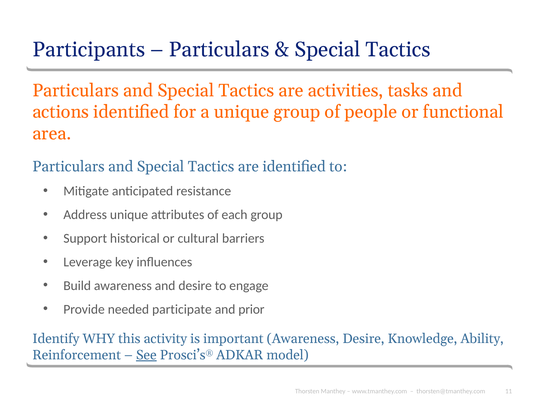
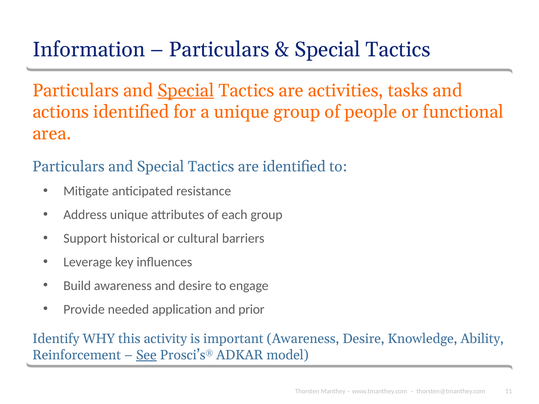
Participants: Participants -> Information (89, 50)
Special underline: none -> present (186, 91)
participate: participate -> application (182, 309)
